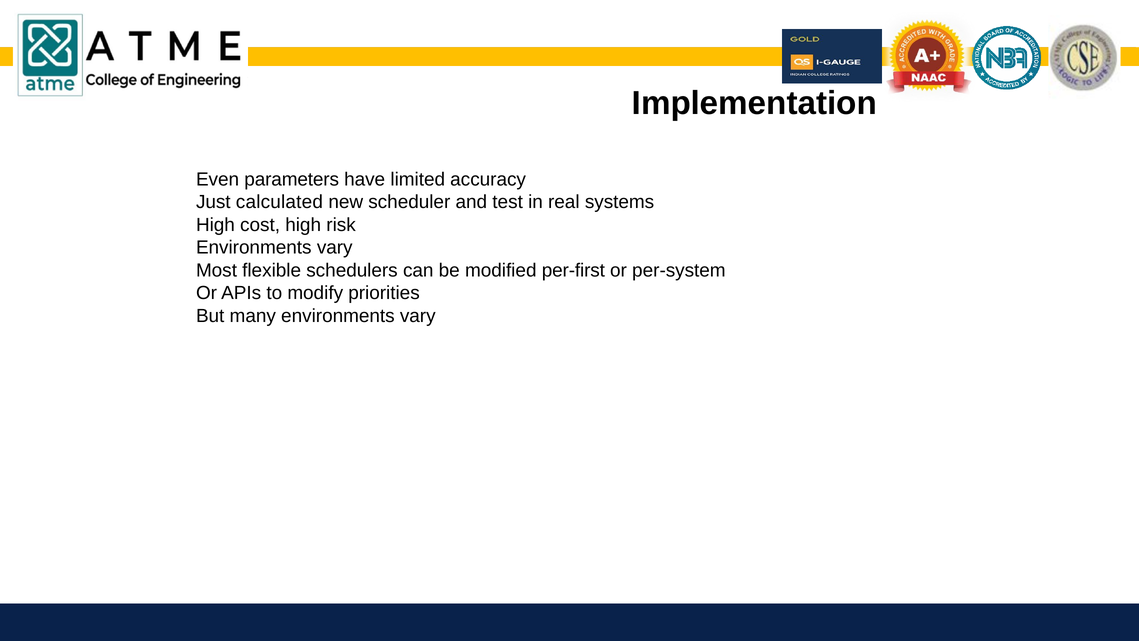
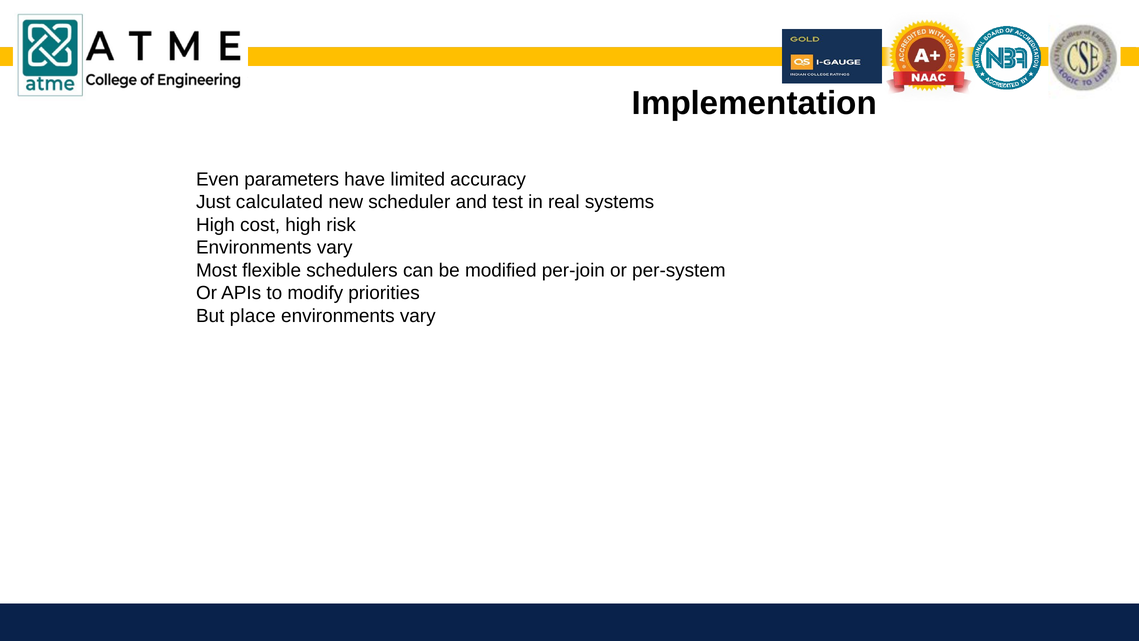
per-first: per-first -> per-join (573, 270)
many: many -> place (253, 316)
